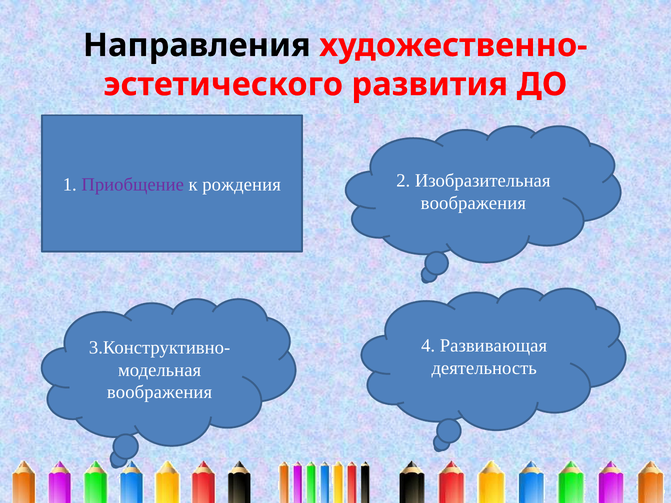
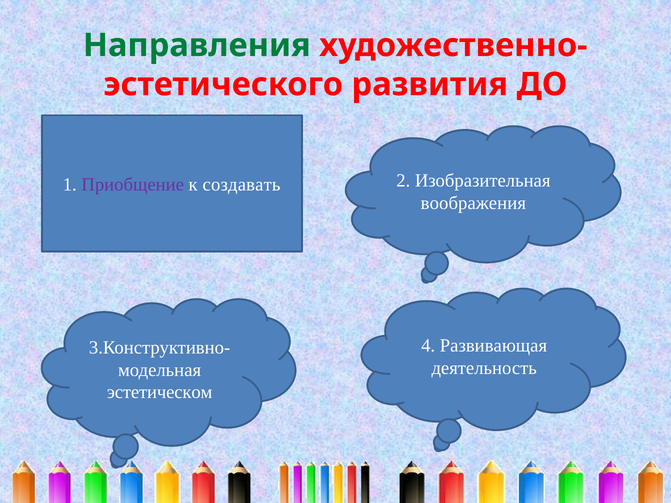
Направления colour: black -> green (197, 45)
рождения: рождения -> создавать (242, 185)
воображения: воображения -> эстетическом (160, 392)
